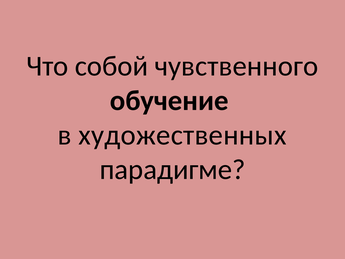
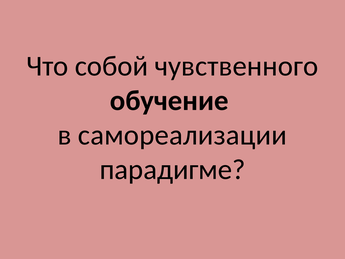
художественных: художественных -> самореализации (182, 135)
